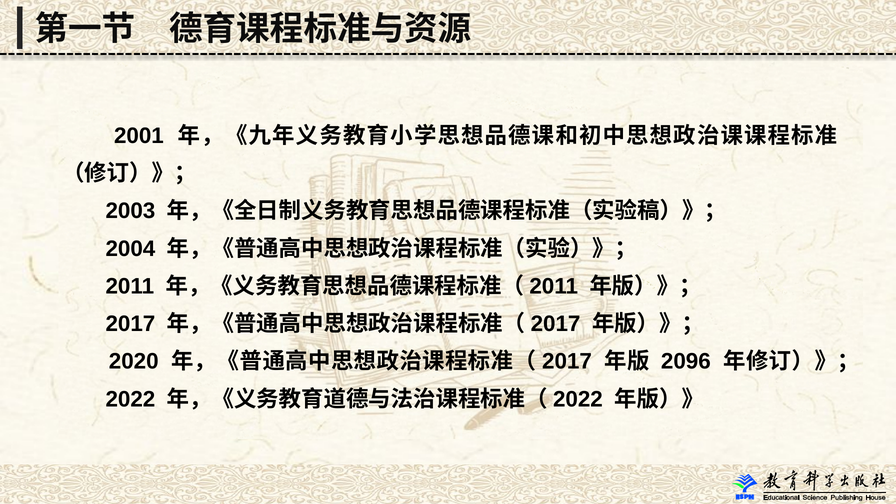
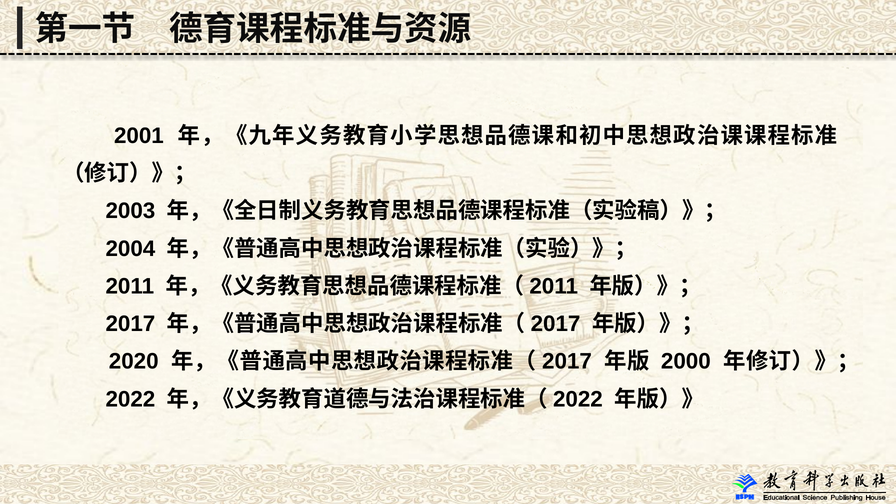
2096: 2096 -> 2000 (686, 361)
